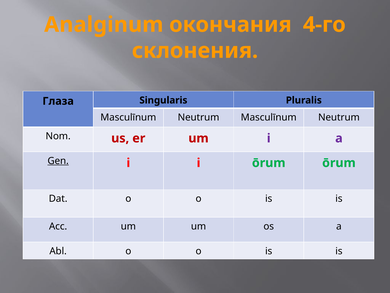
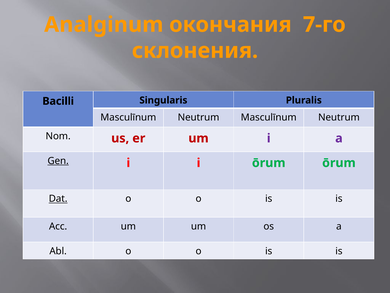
4-го: 4-го -> 7-го (324, 25)
Глаза: Глаза -> Bacilli (58, 101)
Dat underline: none -> present (58, 198)
